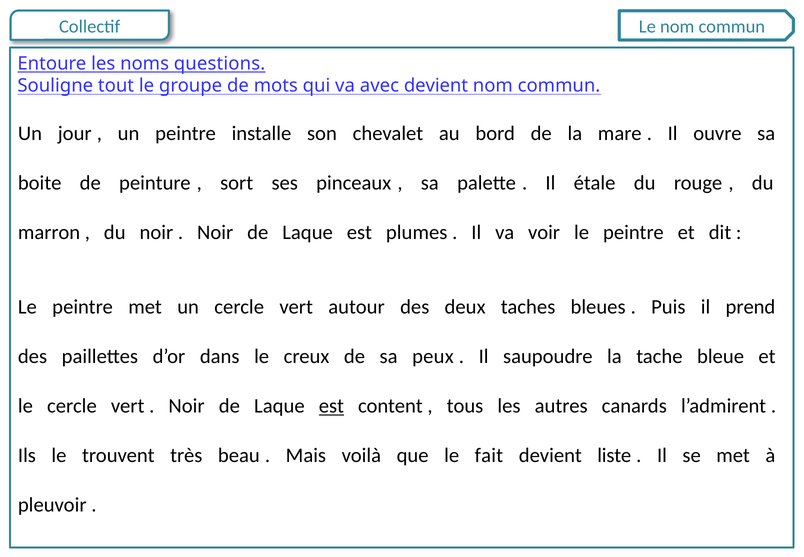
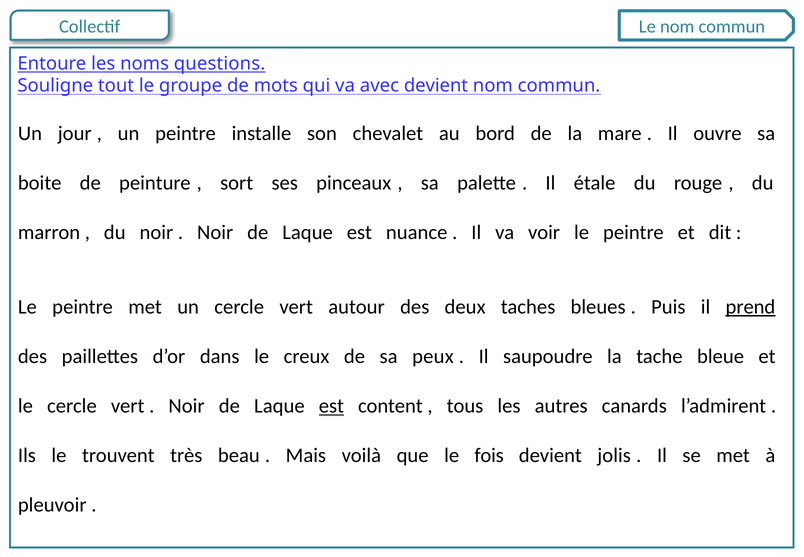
plumes: plumes -> nuance (417, 233)
prend underline: none -> present (750, 307)
fait: fait -> fois (489, 455)
liste: liste -> jolis (614, 455)
